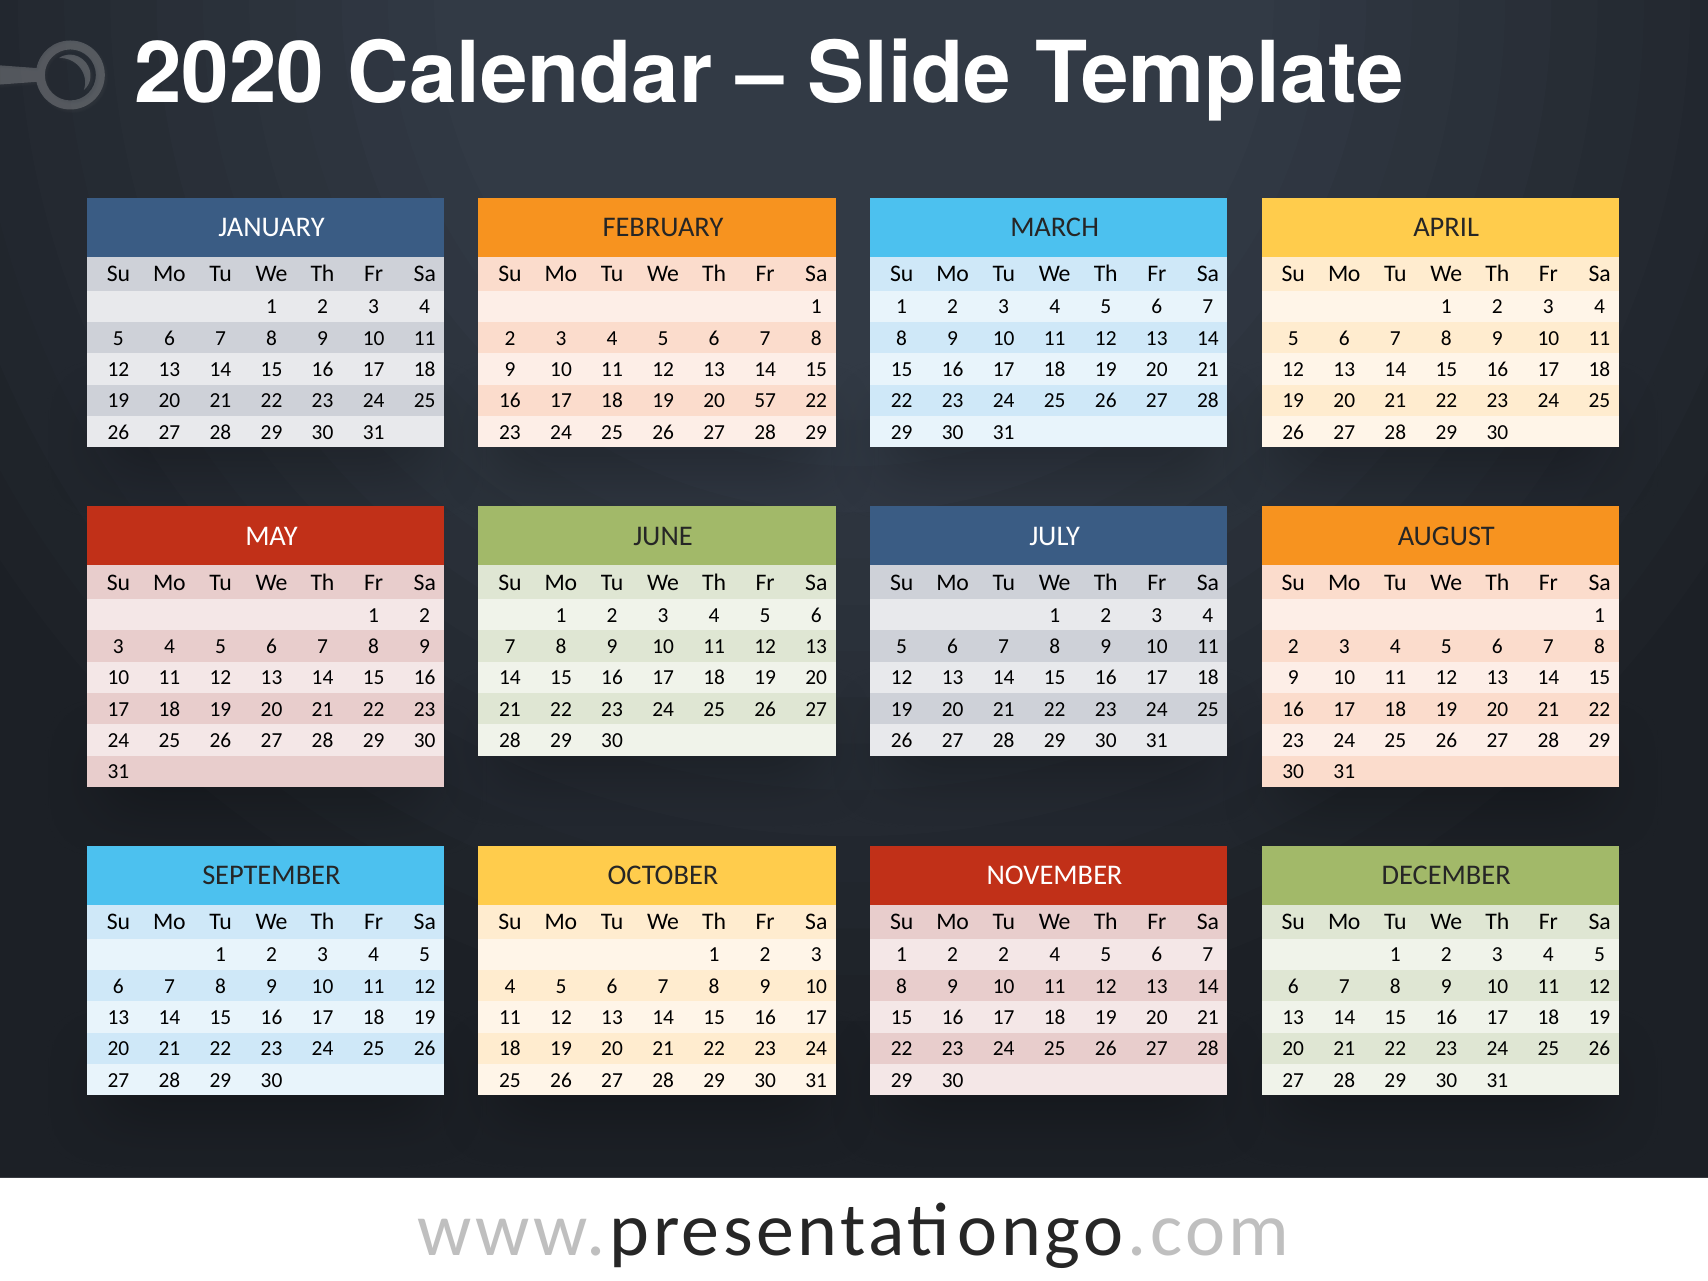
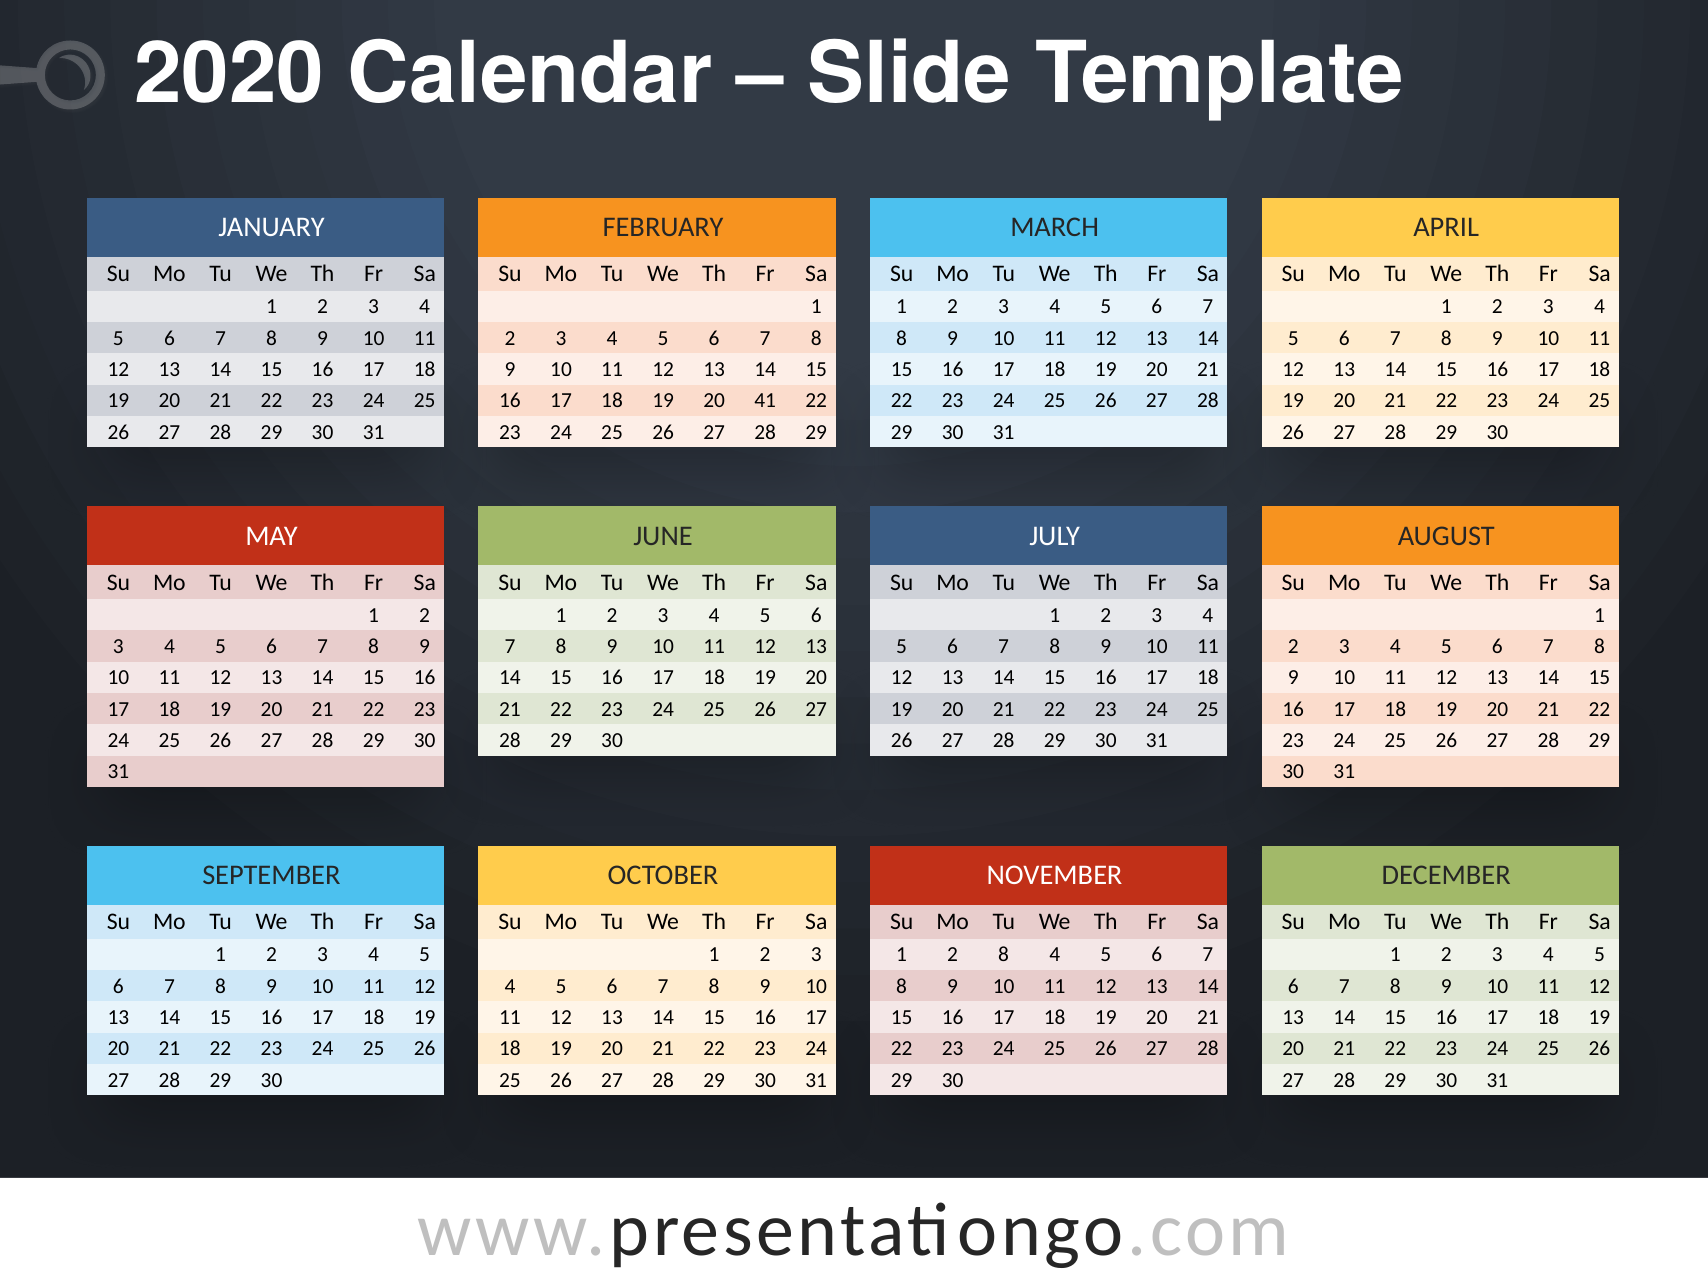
57: 57 -> 41 (765, 401)
2 2: 2 -> 8 (1004, 955)
